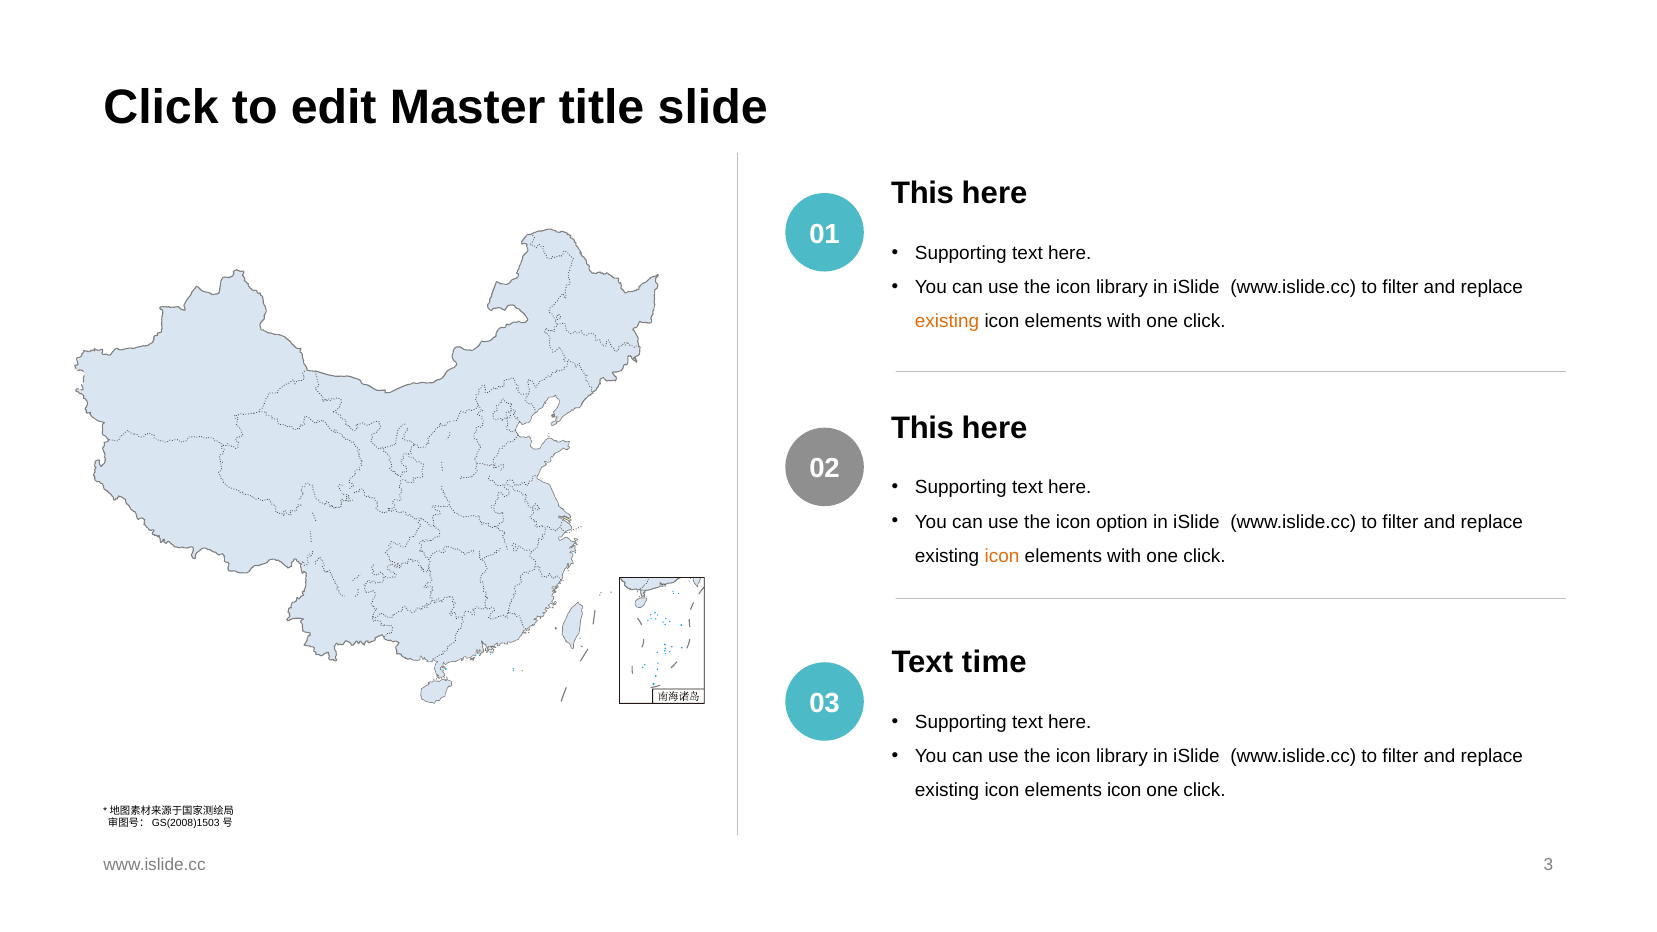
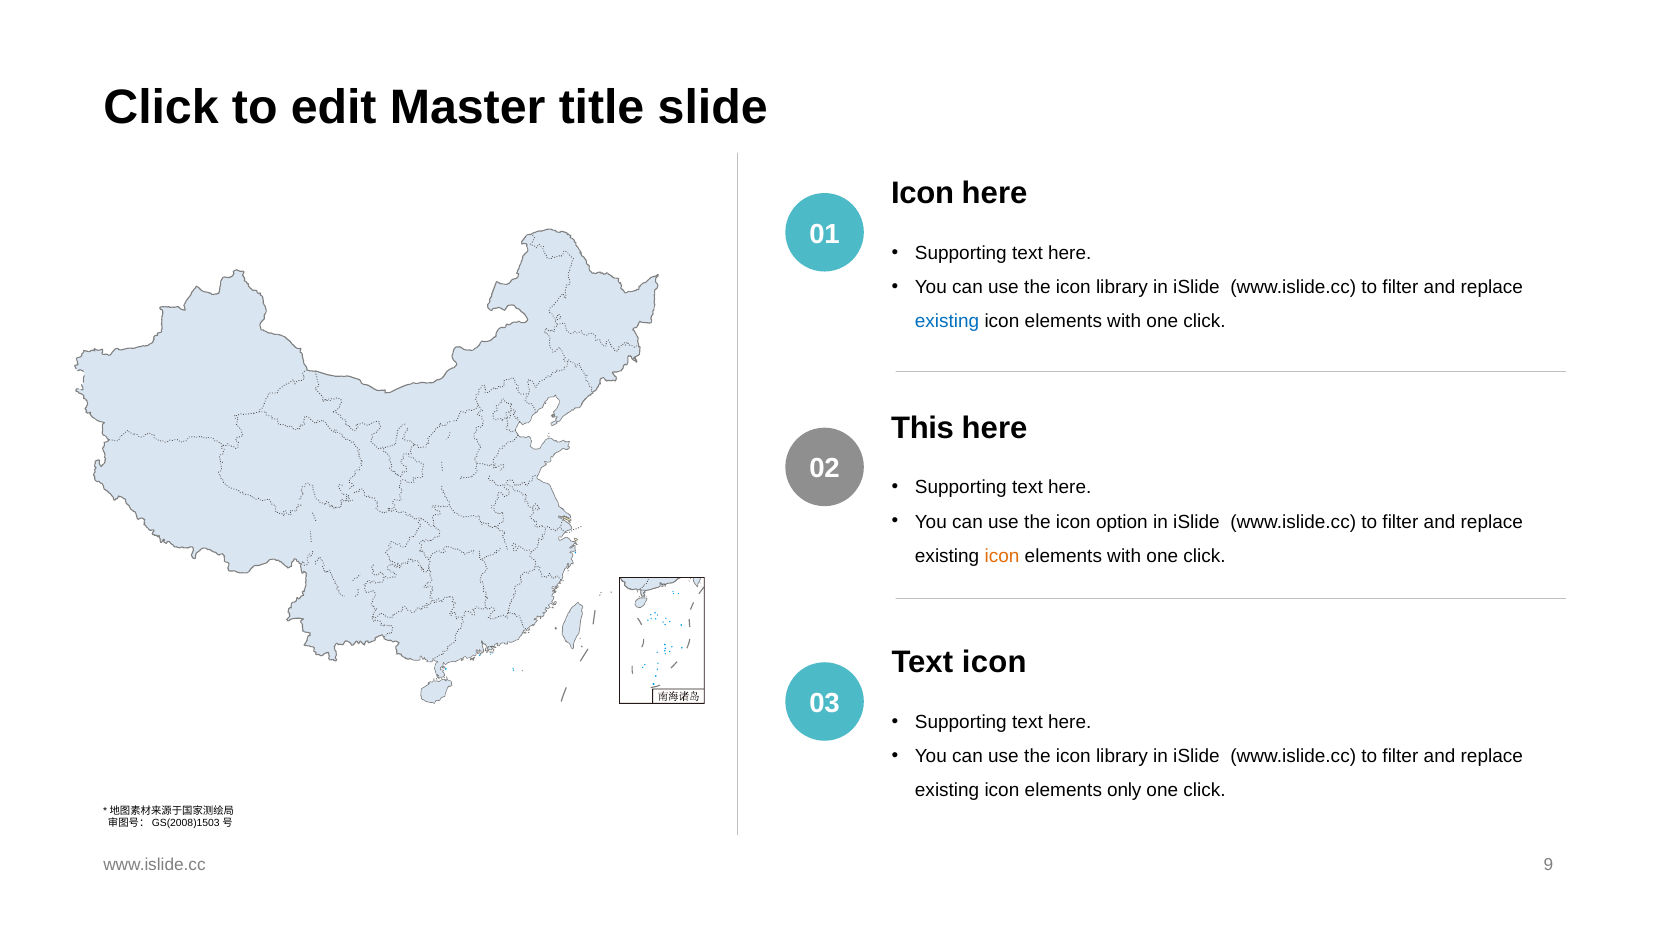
This: This -> Icon (923, 194)
existing colour: orange -> blue (947, 321)
Text time: time -> icon (994, 663)
elements icon: icon -> only (1124, 791)
3: 3 -> 9 (1549, 865)
